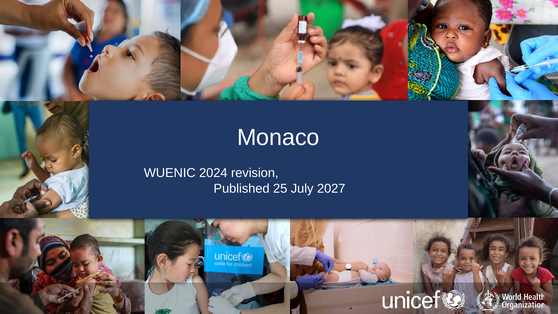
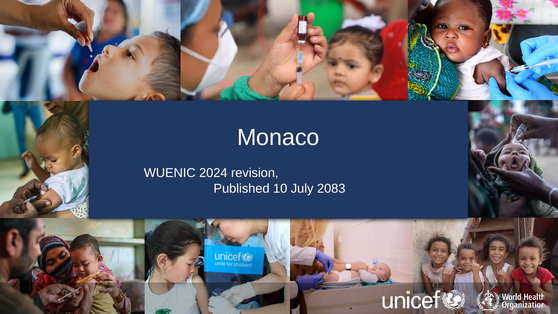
25: 25 -> 10 (280, 188)
2027: 2027 -> 2083 (331, 188)
